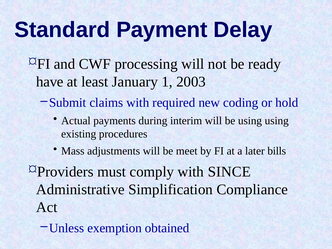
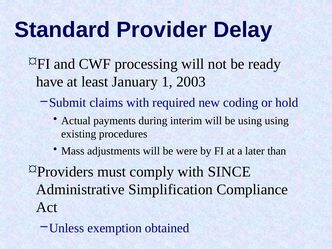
Payment: Payment -> Provider (162, 30)
meet: meet -> were (187, 151)
bills: bills -> than (277, 151)
